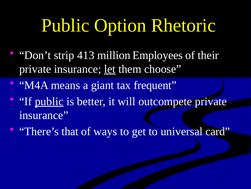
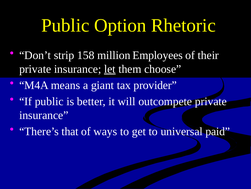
413: 413 -> 158 (86, 55)
frequent: frequent -> provider (155, 85)
public underline: present -> none (49, 101)
card: card -> paid (218, 131)
